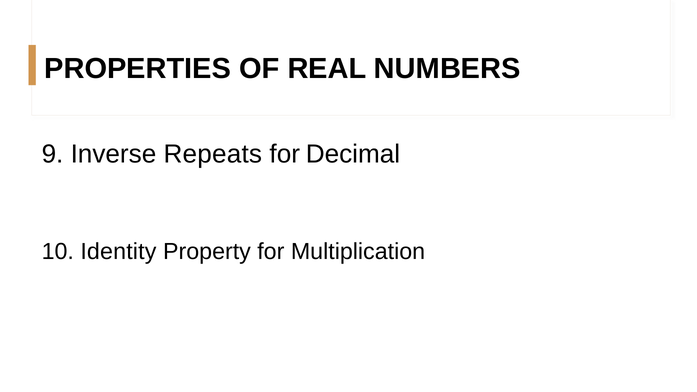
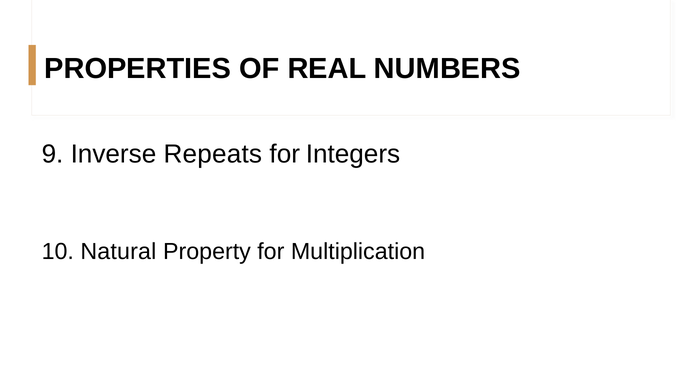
Decimal: Decimal -> Integers (353, 154)
Identity: Identity -> Natural (118, 252)
